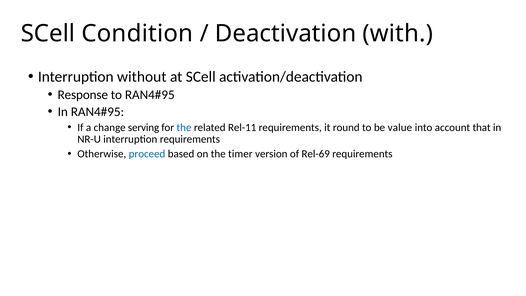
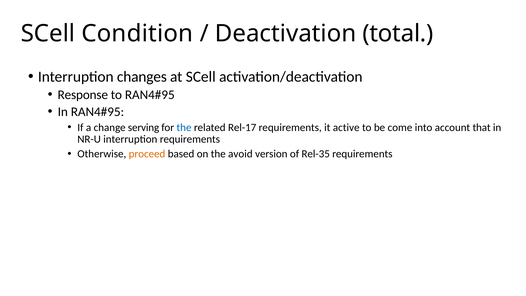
with: with -> total (398, 34)
without: without -> changes (142, 77)
Rel-11: Rel-11 -> Rel-17 (242, 127)
round: round -> active (346, 127)
value: value -> come (400, 127)
proceed colour: blue -> orange (147, 154)
timer: timer -> avoid (240, 154)
Rel-69: Rel-69 -> Rel-35 (316, 154)
